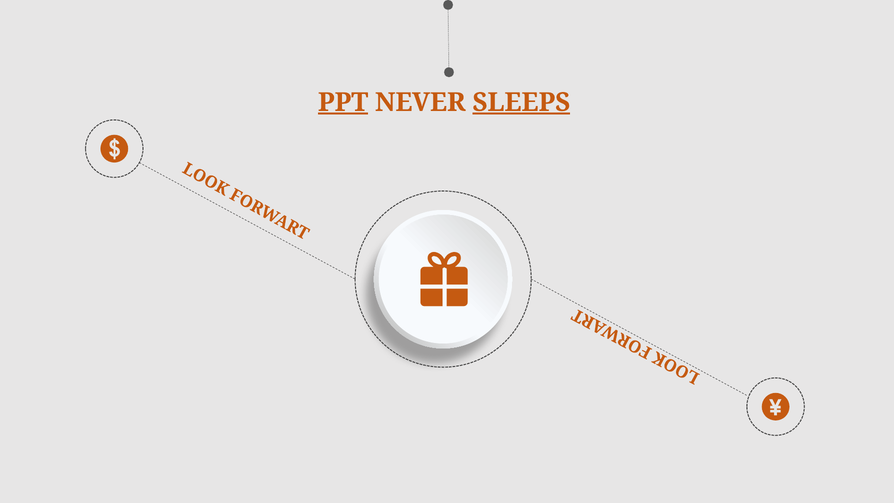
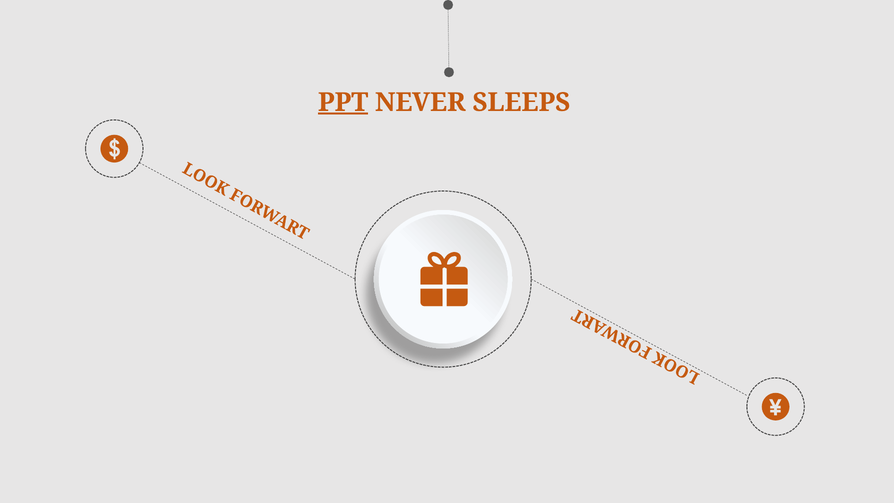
SLEEPS underline: present -> none (521, 102)
